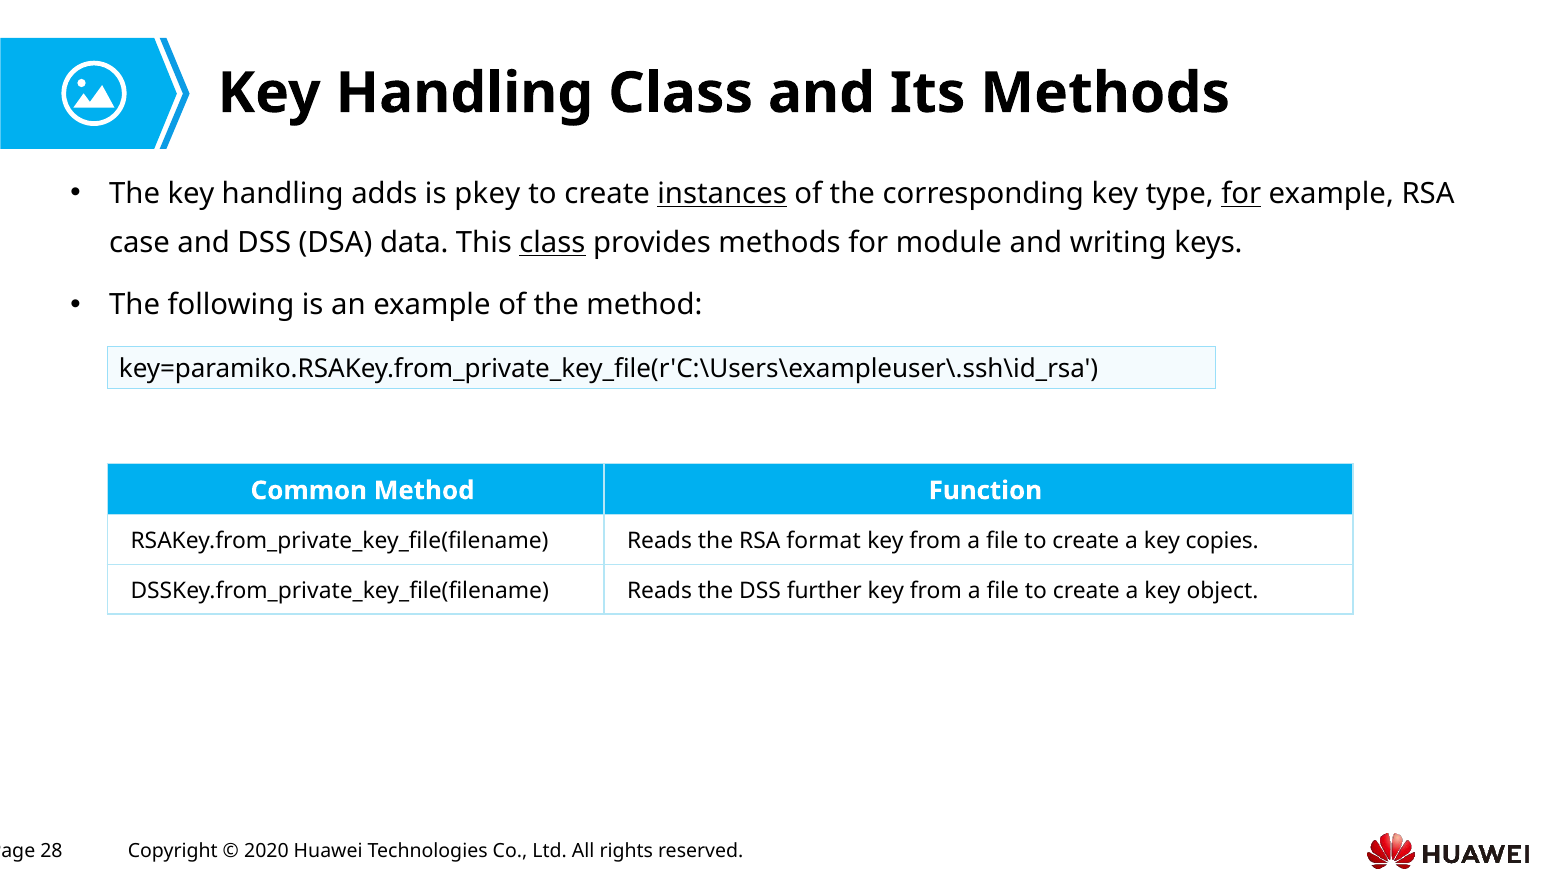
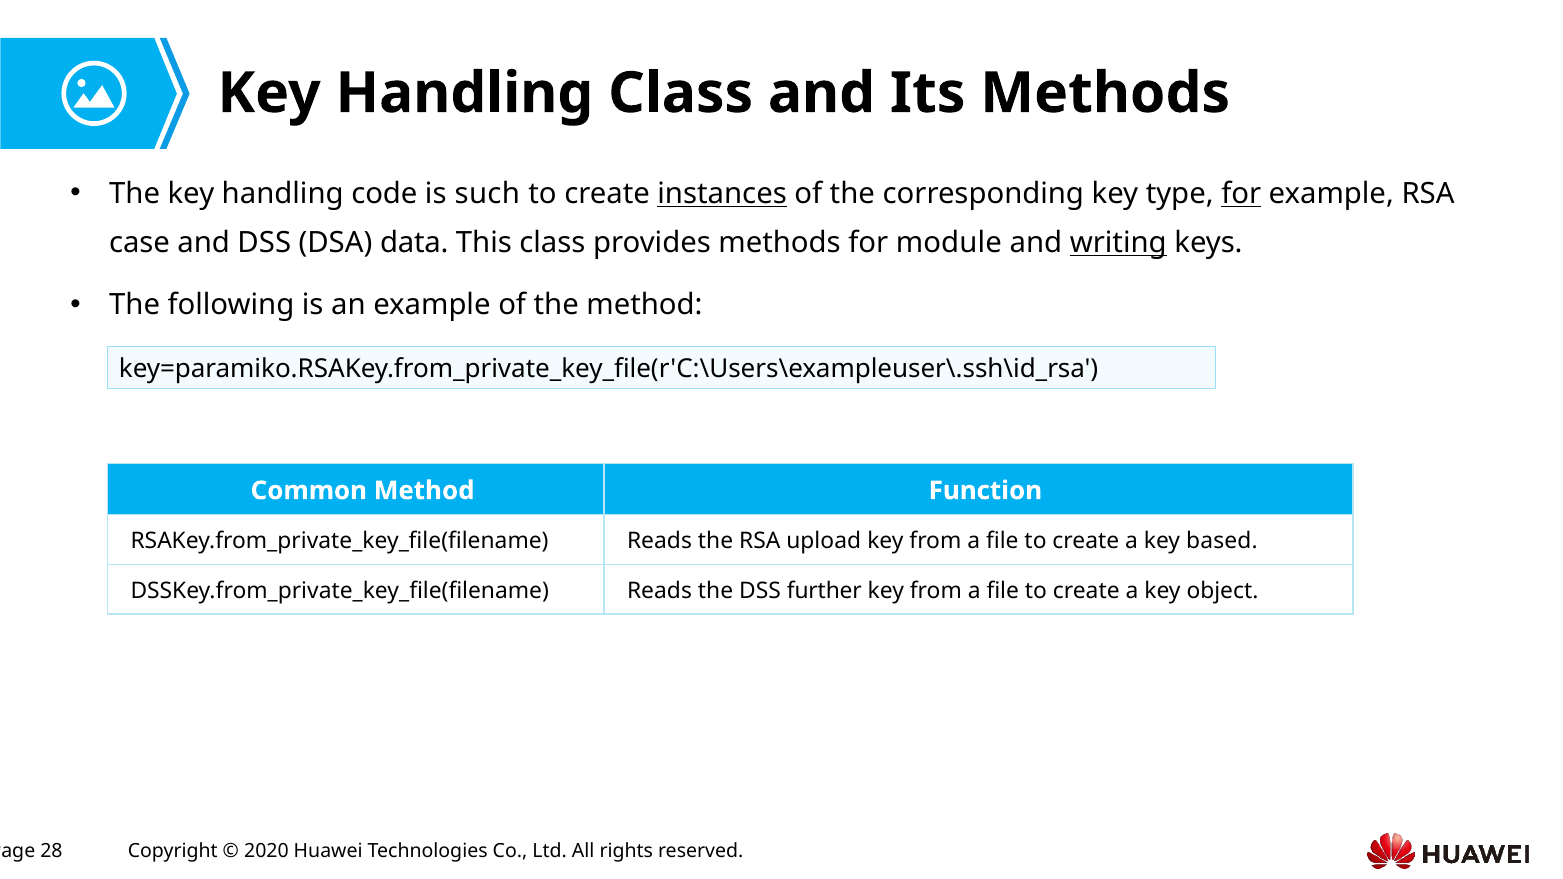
adds: adds -> code (384, 194)
pkey: pkey -> such (487, 194)
class underline: present -> none (552, 243)
writing underline: none -> present (1118, 243)
format: format -> upload (824, 541)
copies: copies -> based (1222, 541)
